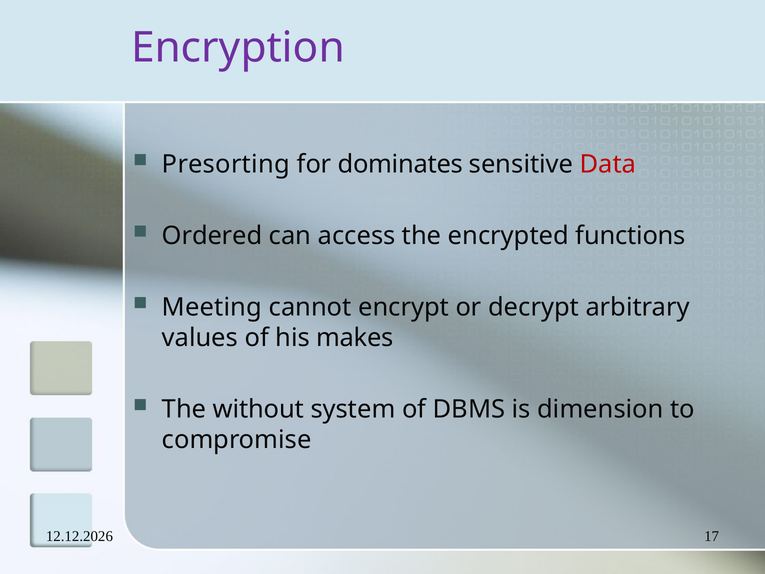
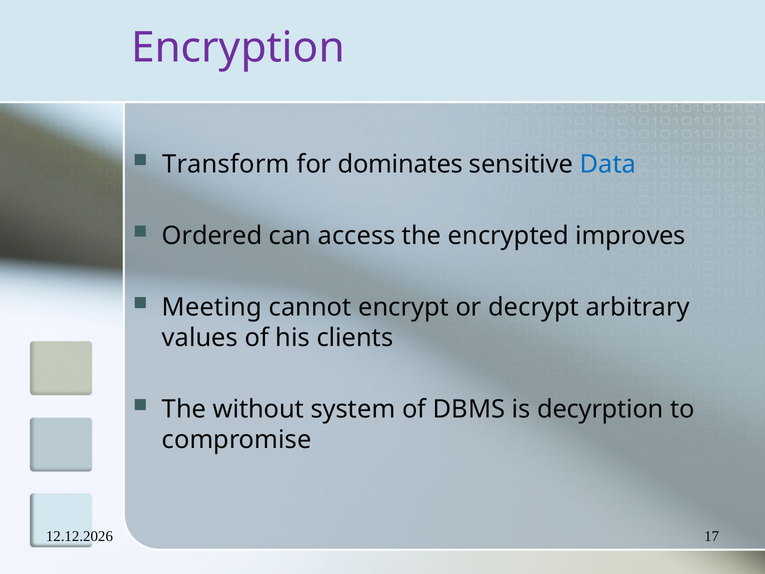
Presorting: Presorting -> Transform (226, 164)
Data colour: red -> blue (608, 164)
functions: functions -> improves (631, 236)
makes: makes -> clients (355, 338)
dimension: dimension -> decyrption (600, 409)
